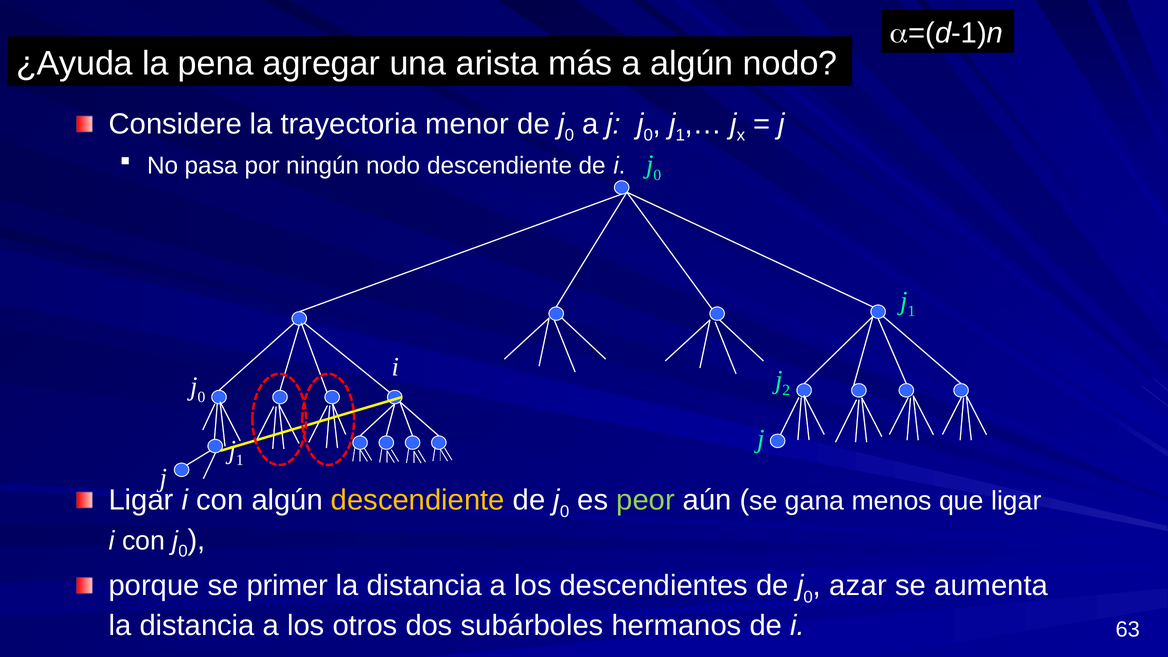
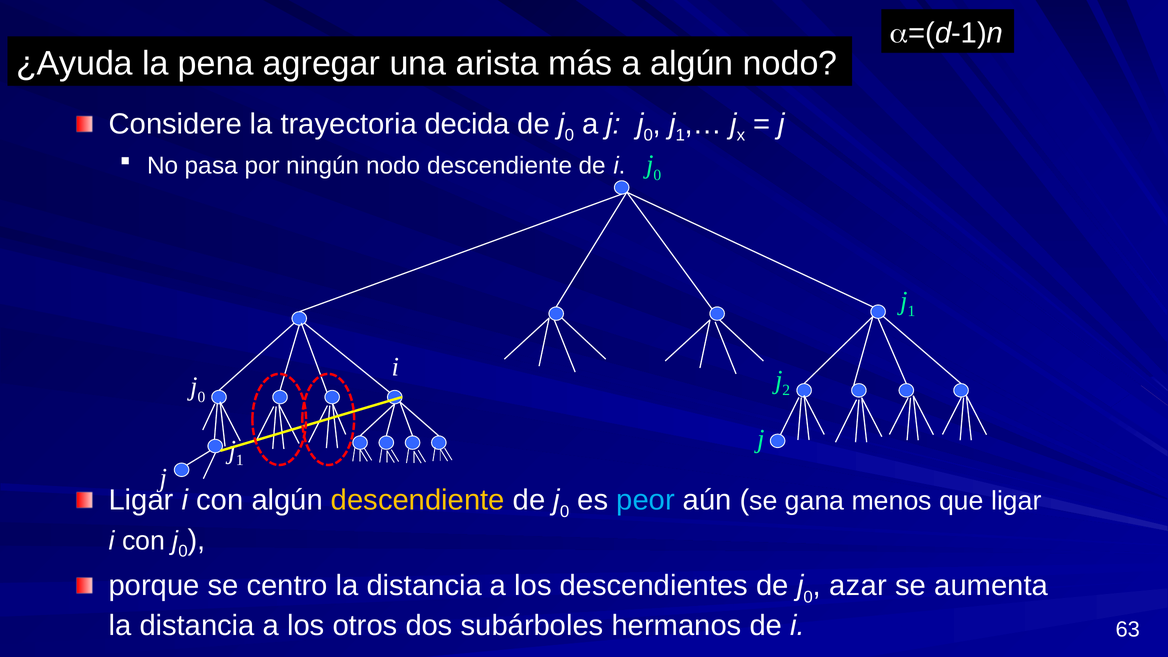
menor: menor -> decida (467, 124)
peor colour: light green -> light blue (645, 500)
primer: primer -> centro (287, 586)
